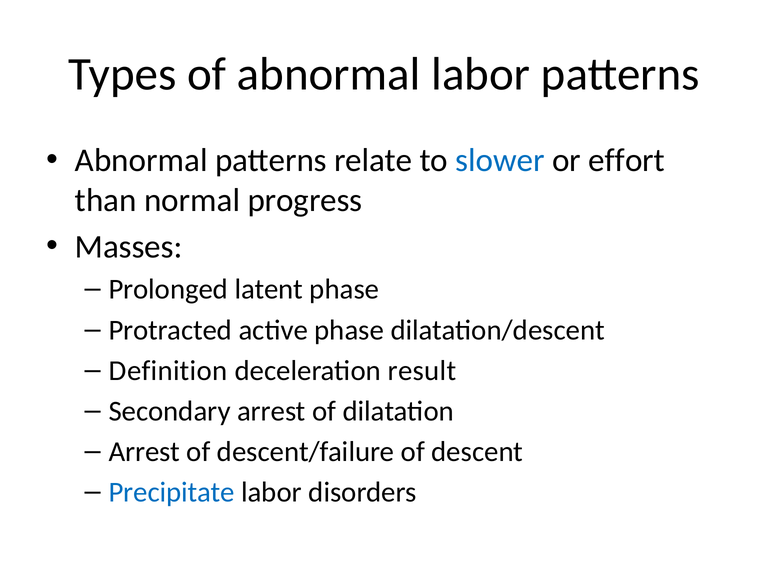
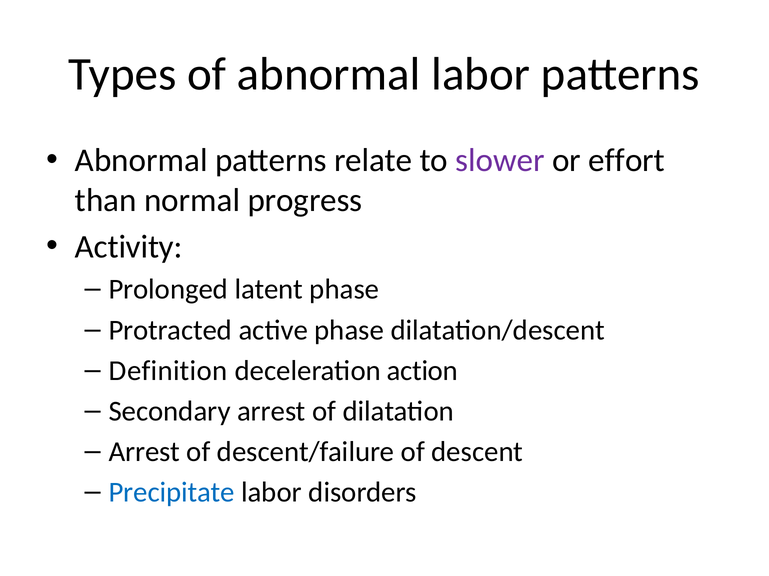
slower colour: blue -> purple (500, 161)
Masses: Masses -> Activity (129, 247)
result: result -> action (422, 371)
